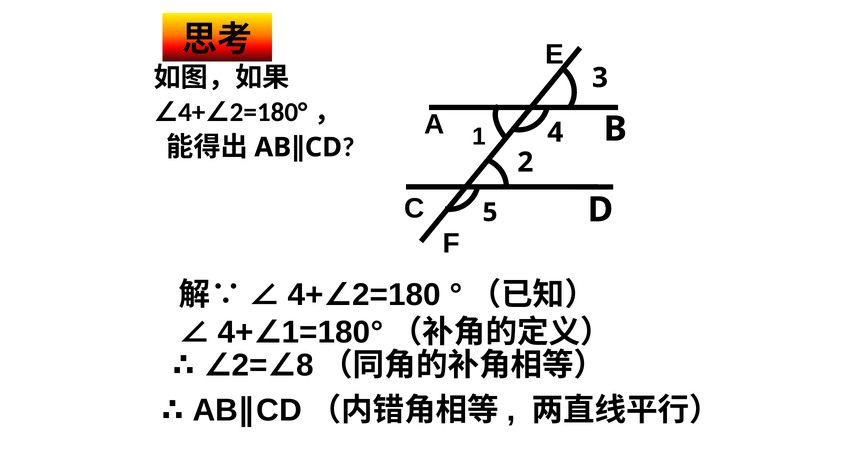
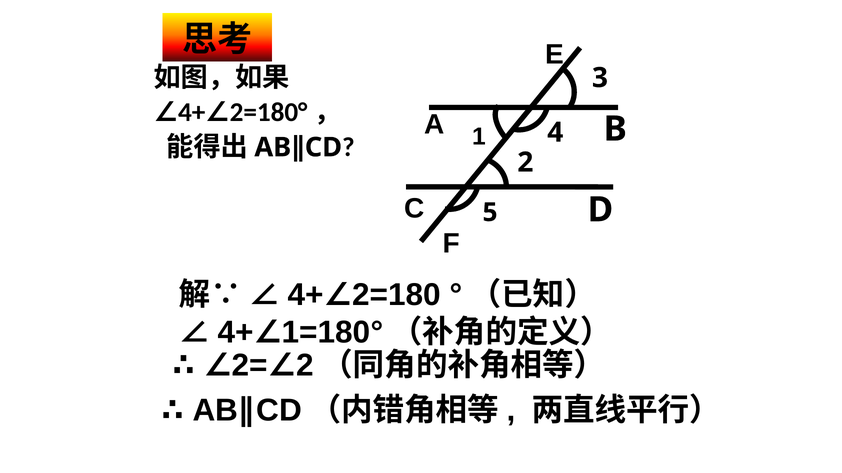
8: 8 -> 2 (305, 366)
